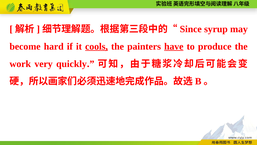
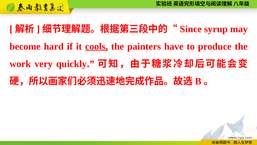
have underline: present -> none (174, 46)
